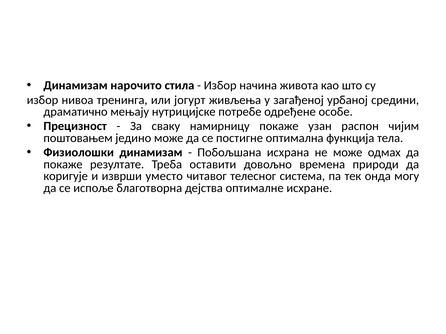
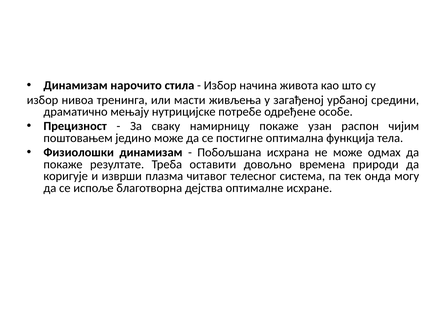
јогурт: јогурт -> масти (190, 100)
уместо: уместо -> плазма (164, 176)
